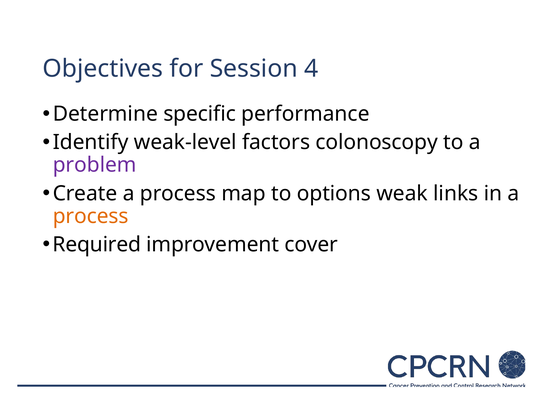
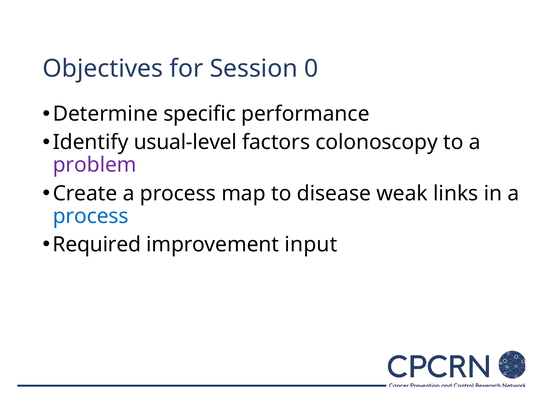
4: 4 -> 0 (311, 68)
weak-level: weak-level -> usual-level (185, 142)
options: options -> disease (334, 193)
process colour: orange -> blue (91, 216)
cover: cover -> input (311, 244)
